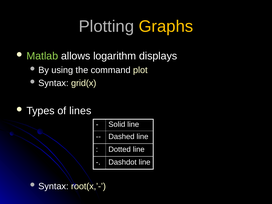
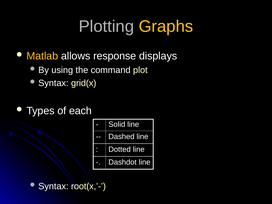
Matlab colour: light green -> yellow (42, 56)
logarithm: logarithm -> response (115, 56)
lines: lines -> each (80, 111)
